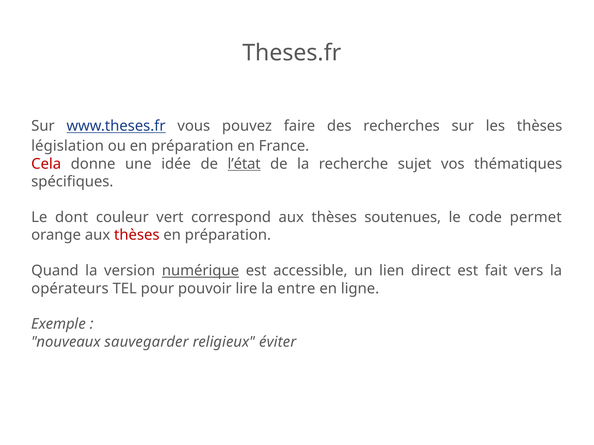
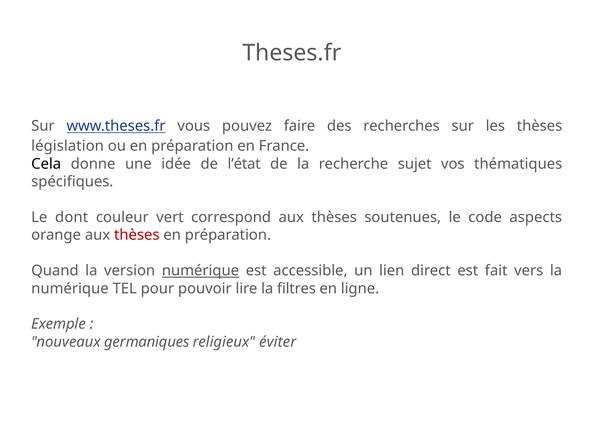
Cela colour: red -> black (46, 164)
l’état underline: present -> none (244, 164)
permet: permet -> aspects (536, 218)
opérateurs: opérateurs -> numérique (70, 289)
entre: entre -> filtres (296, 289)
sauvegarder: sauvegarder -> germaniques (147, 342)
